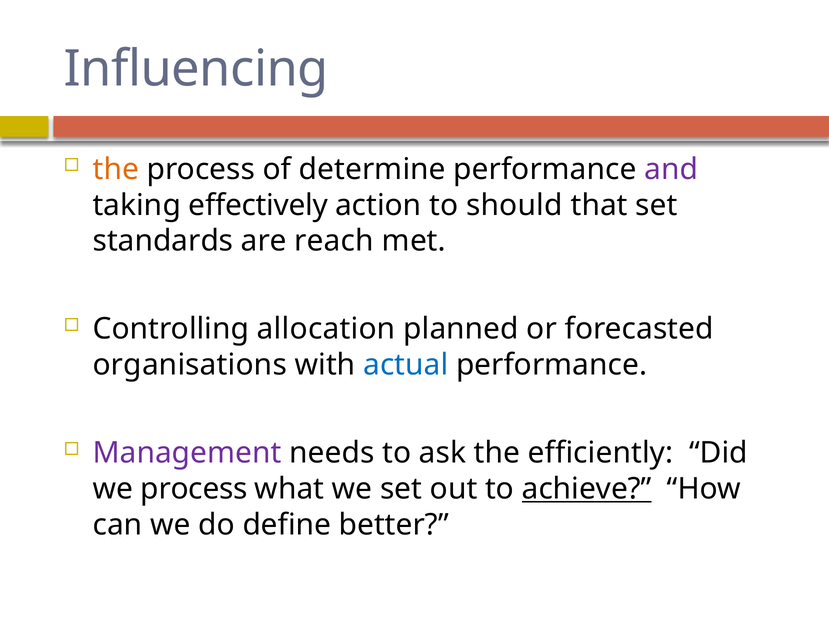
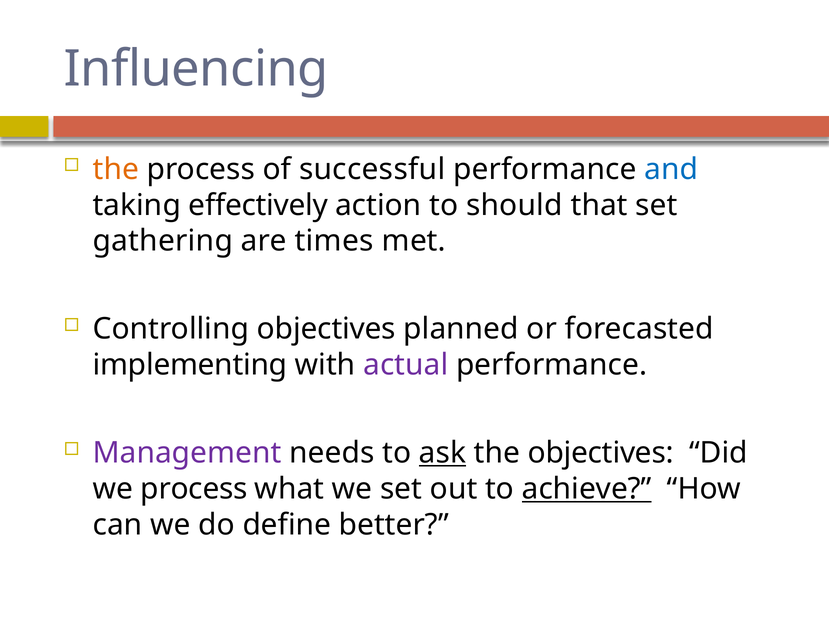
determine: determine -> successful (372, 169)
and colour: purple -> blue (671, 169)
standards: standards -> gathering (163, 241)
reach: reach -> times (334, 241)
Controlling allocation: allocation -> objectives (326, 329)
organisations: organisations -> implementing (190, 365)
actual colour: blue -> purple (406, 365)
ask underline: none -> present (442, 453)
the efficiently: efficiently -> objectives (601, 453)
